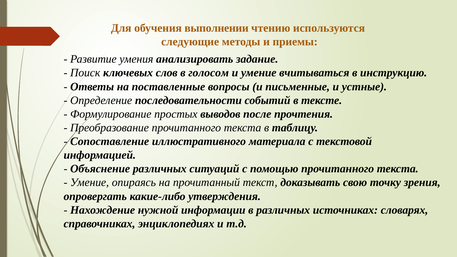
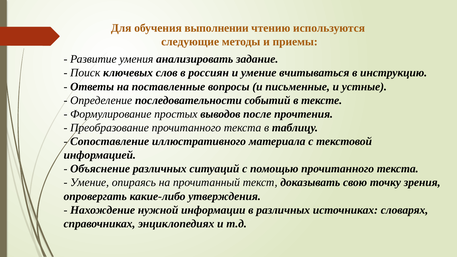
голосом: голосом -> россиян (209, 73)
